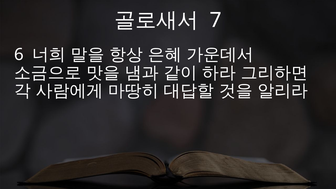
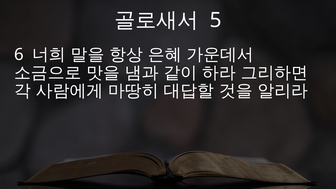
7: 7 -> 5 (216, 20)
